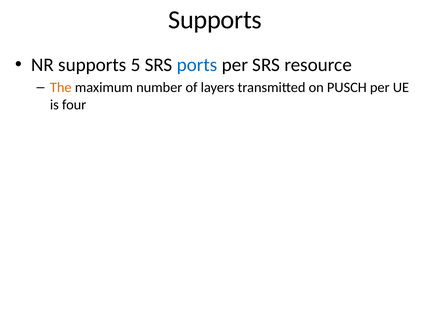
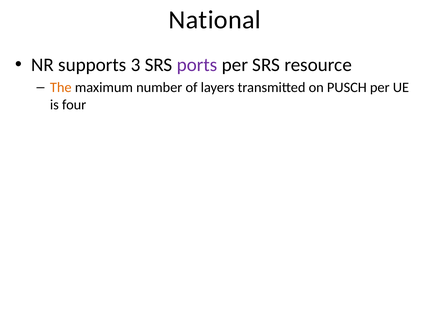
Supports: Supports -> National (215, 20)
5: 5 -> 3 (136, 65)
ports colour: blue -> purple (197, 65)
